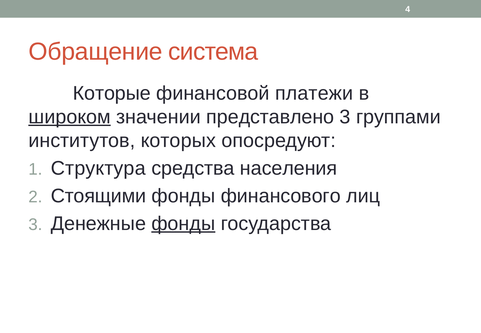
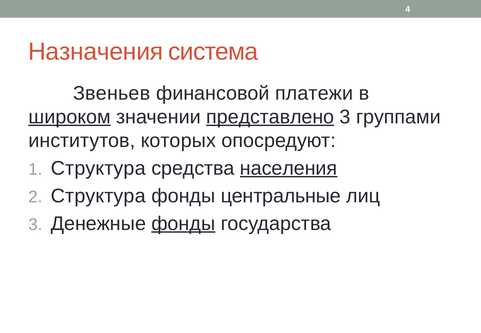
Обращение: Обращение -> Назначения (96, 52)
Которые: Которые -> Звеньев (112, 93)
представлено underline: none -> present (270, 117)
населения underline: none -> present (289, 168)
Стоящими: Стоящими -> Структура (98, 196)
финансового: финансового -> центральные (281, 196)
